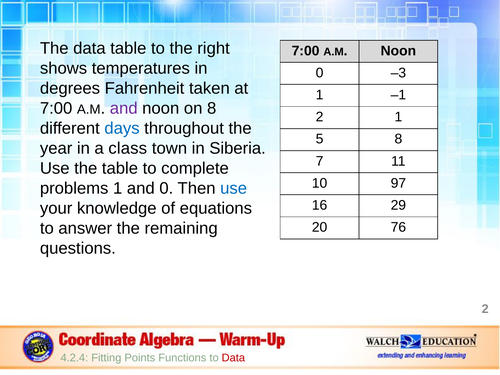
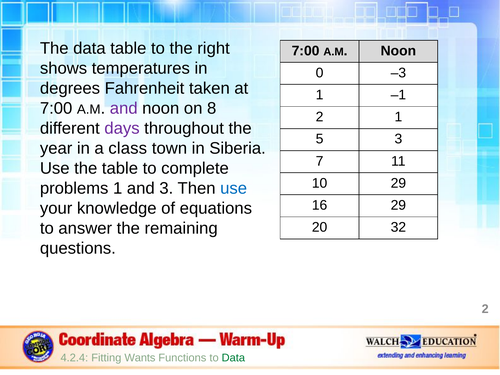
days colour: blue -> purple (122, 128)
5 8: 8 -> 3 (398, 139)
10 97: 97 -> 29 (398, 183)
and 0: 0 -> 3 (166, 188)
76: 76 -> 32 (398, 227)
Points: Points -> Wants (140, 358)
Data colour: red -> green (233, 358)
